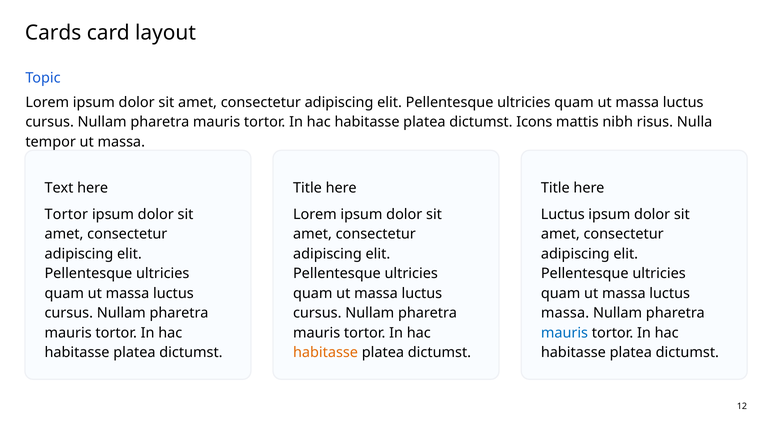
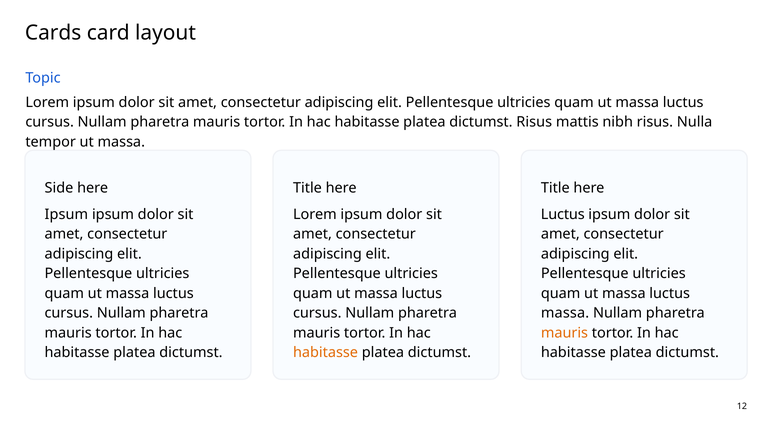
dictumst Icons: Icons -> Risus (534, 122)
Text: Text -> Side (59, 188)
Tortor: Tortor -> Ipsum (66, 214)
mauris colour: blue -> orange (564, 333)
